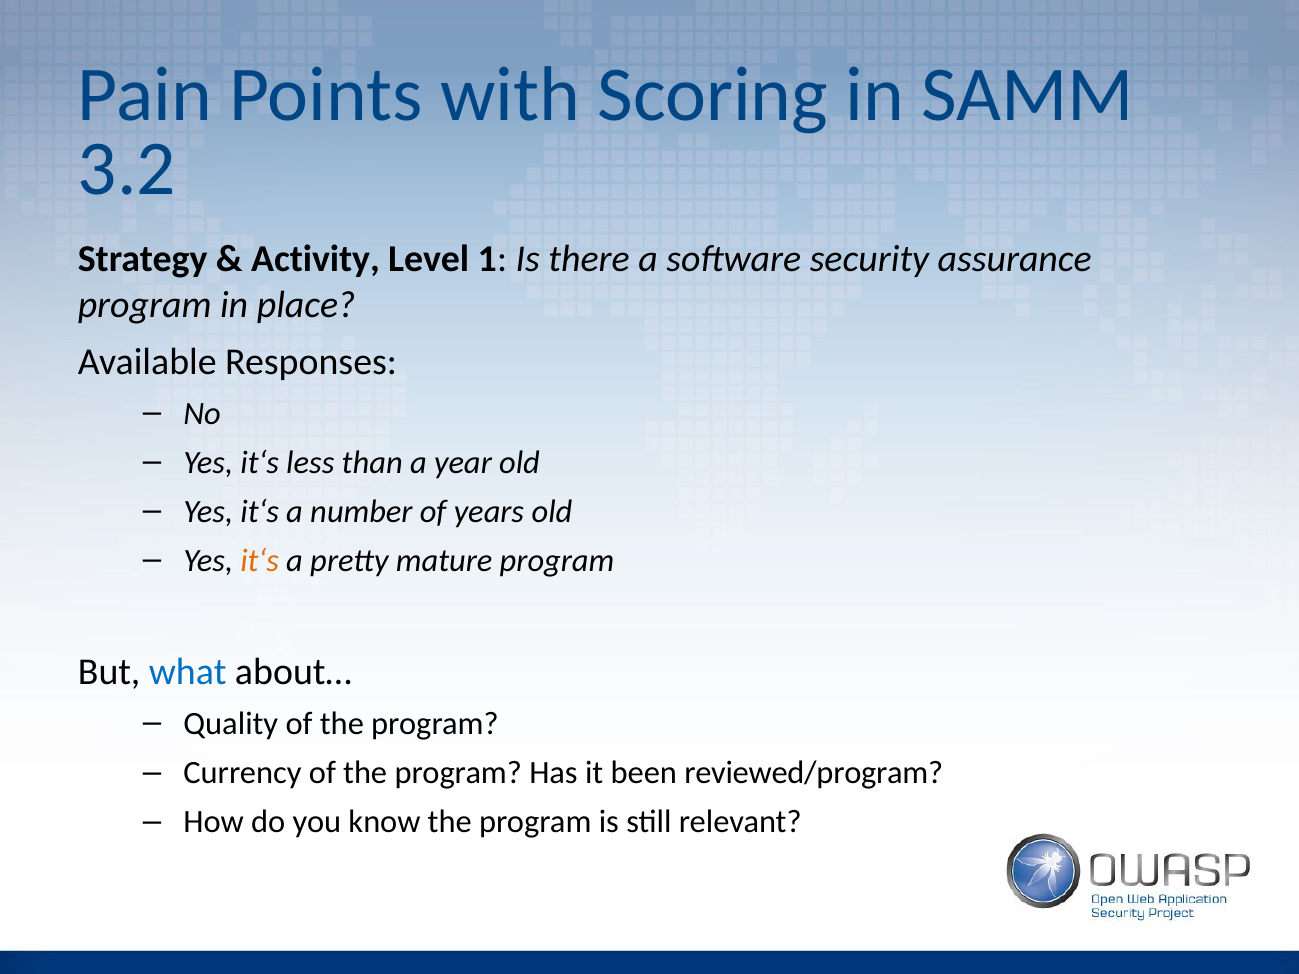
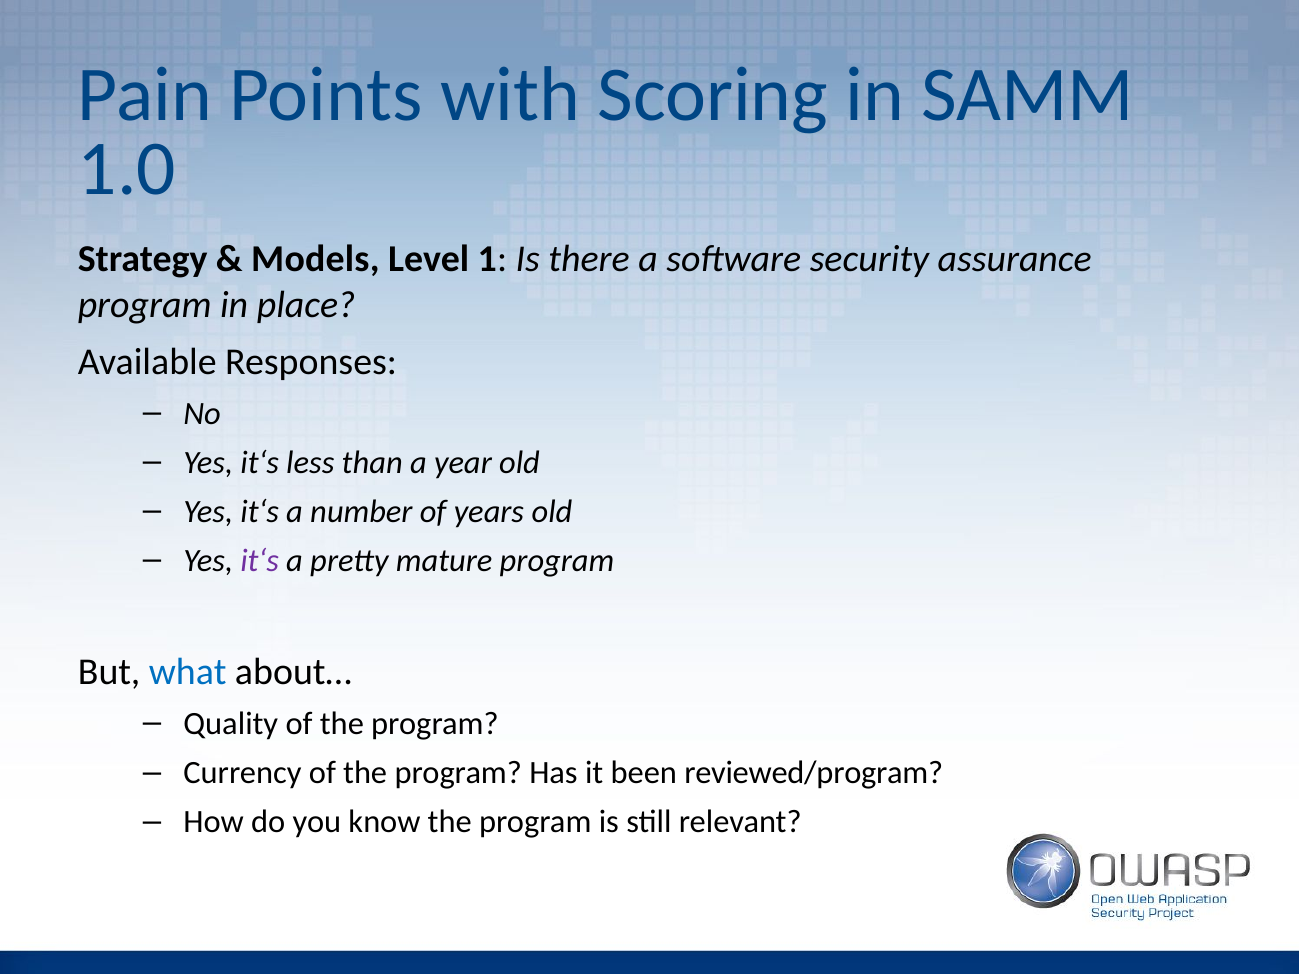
3.2: 3.2 -> 1.0 (127, 169)
Activity: Activity -> Models (315, 259)
it‘s colour: orange -> purple (260, 561)
